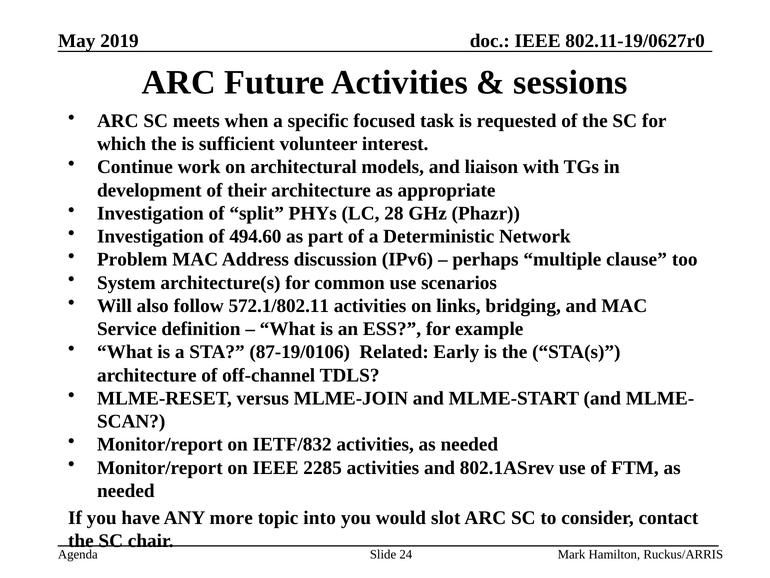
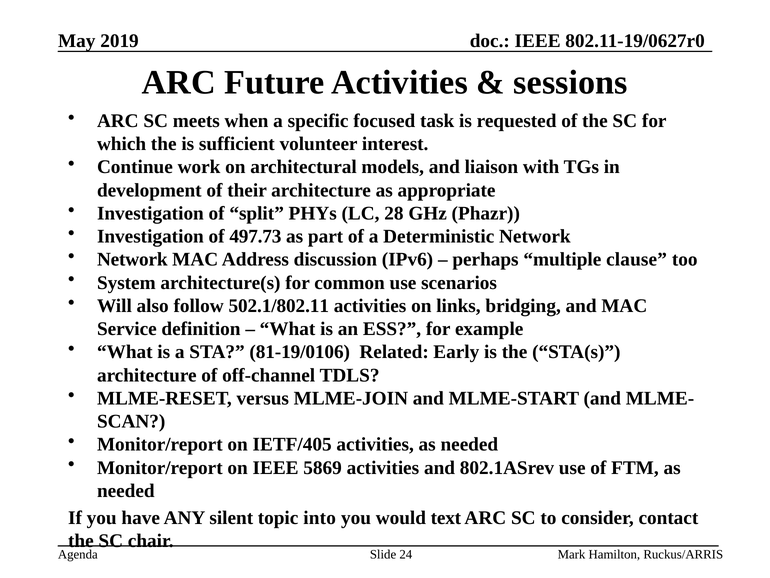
494.60: 494.60 -> 497.73 (255, 236)
Problem: Problem -> Network (132, 259)
572.1/802.11: 572.1/802.11 -> 502.1/802.11 (279, 306)
87-19/0106: 87-19/0106 -> 81-19/0106 (300, 352)
IETF/832: IETF/832 -> IETF/405 (292, 444)
2285: 2285 -> 5869 (323, 467)
more: more -> silent (231, 517)
slot: slot -> text (446, 517)
